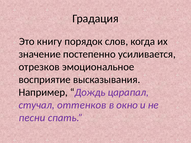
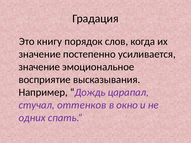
отрезков: отрезков -> значение (39, 67)
песни: песни -> одних (32, 118)
